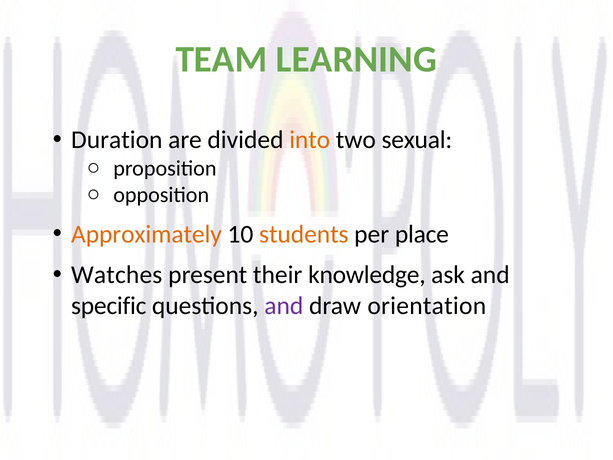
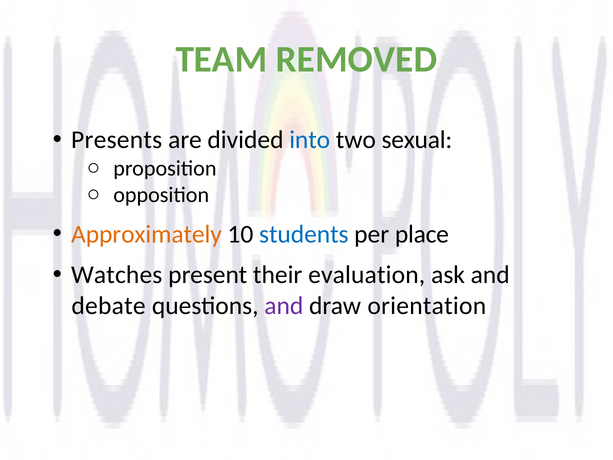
LEARNING: LEARNING -> REMOVED (356, 59)
Duration: Duration -> Presents (117, 140)
into colour: orange -> blue (310, 140)
students colour: orange -> blue (304, 234)
knowledge: knowledge -> evaluation (367, 275)
specific: specific -> debate (109, 305)
